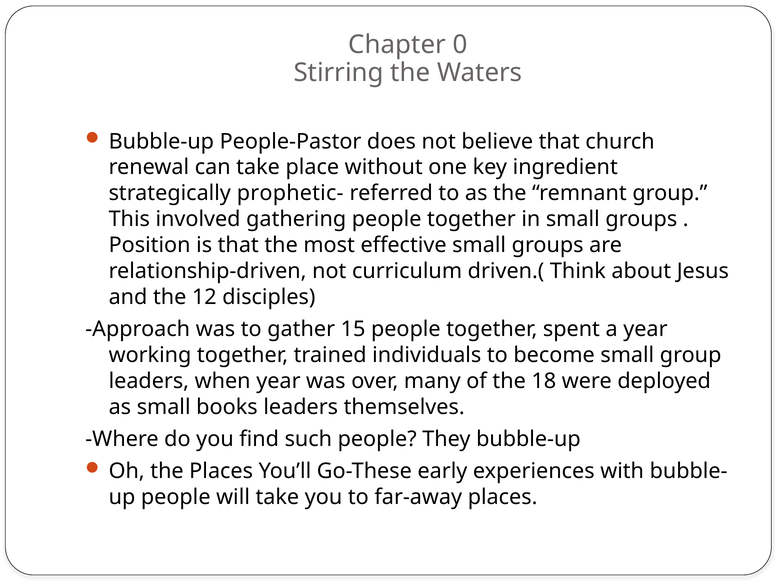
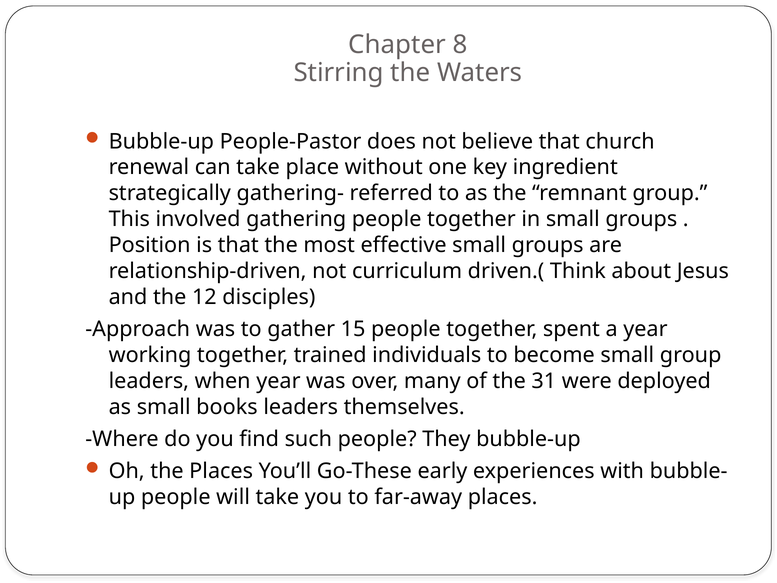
0: 0 -> 8 (460, 44)
prophetic-: prophetic- -> gathering- (290, 193)
18: 18 -> 31 (544, 381)
